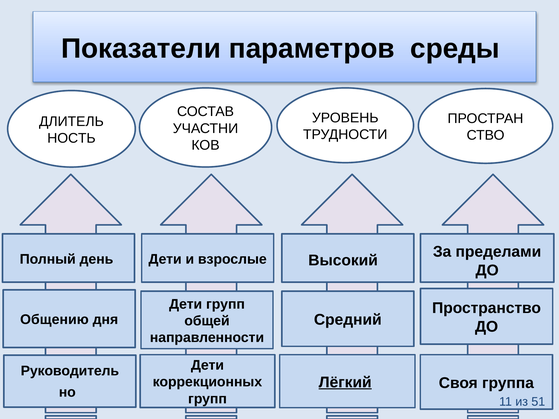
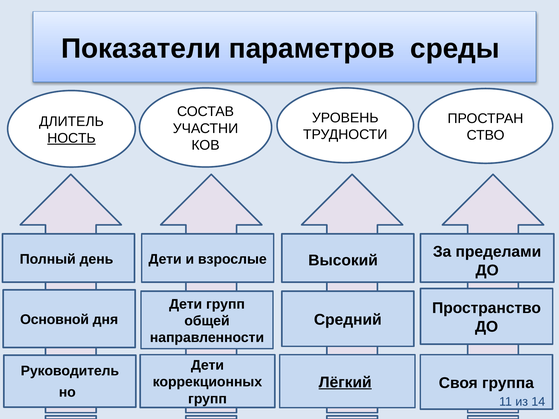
НОСТЬ underline: none -> present (71, 138)
Общению: Общению -> Основной (55, 320)
51: 51 -> 14 (538, 402)
